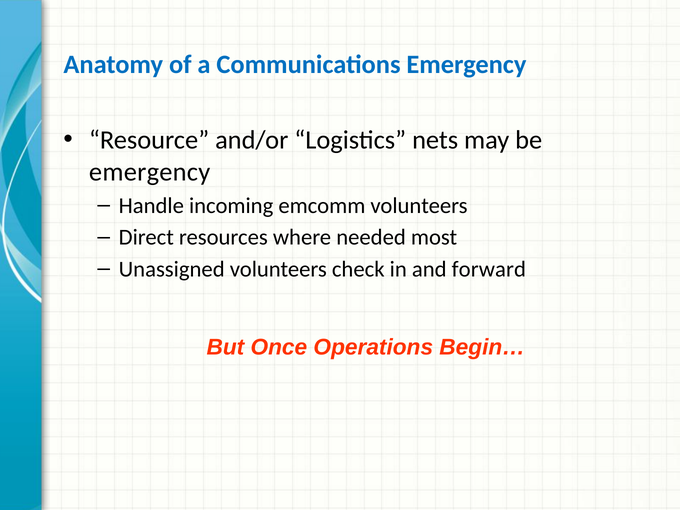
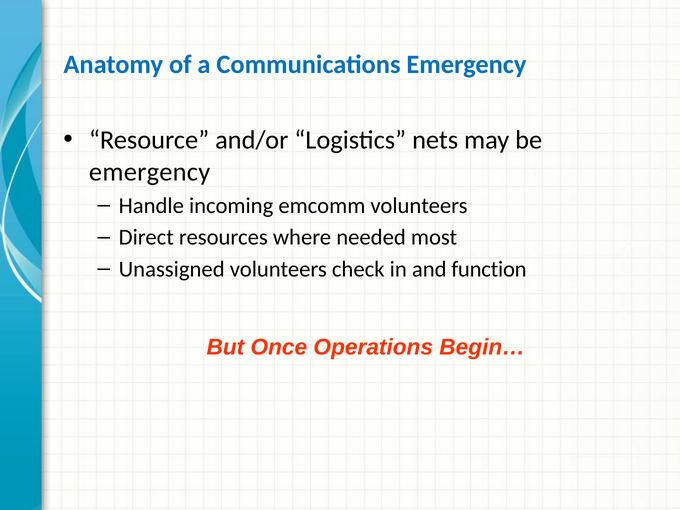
forward: forward -> function (489, 269)
